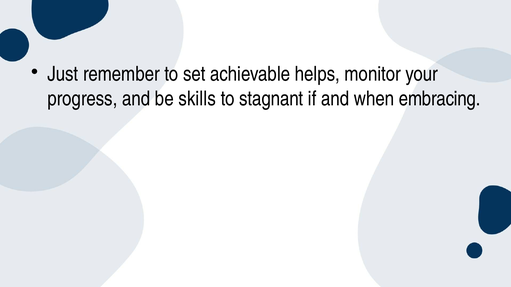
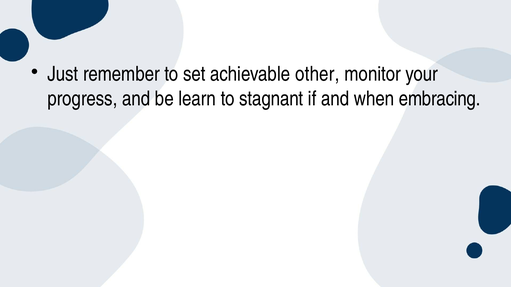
helps: helps -> other (317, 74)
skills: skills -> learn (197, 99)
